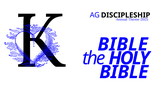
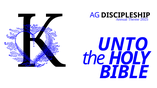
BIBLE: BIBLE -> UNTO (123, 45)
